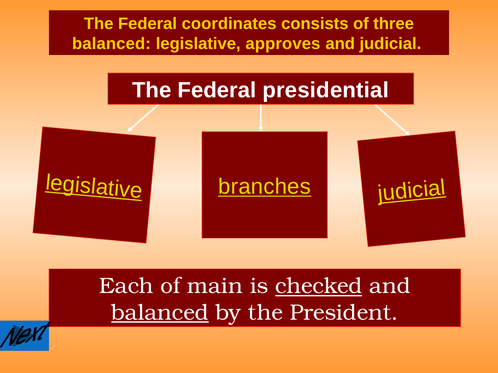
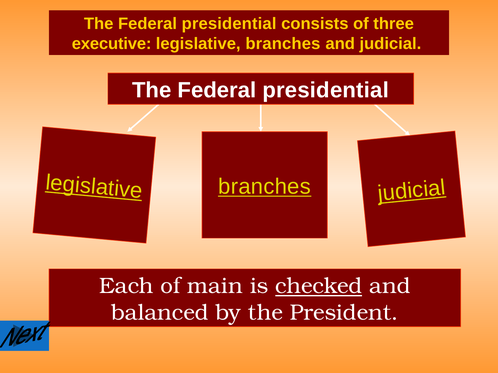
coordinates: coordinates -> presidential (229, 24)
balanced: balanced -> executive (112, 44)
approves: approves -> branches (283, 44)
balanced underline: present -> none (160, 313)
